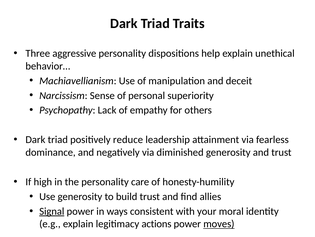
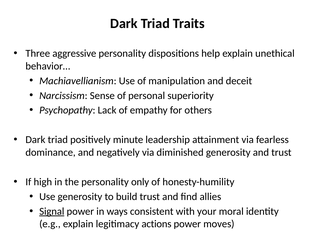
reduce: reduce -> minute (128, 139)
care: care -> only (140, 181)
moves underline: present -> none (219, 223)
